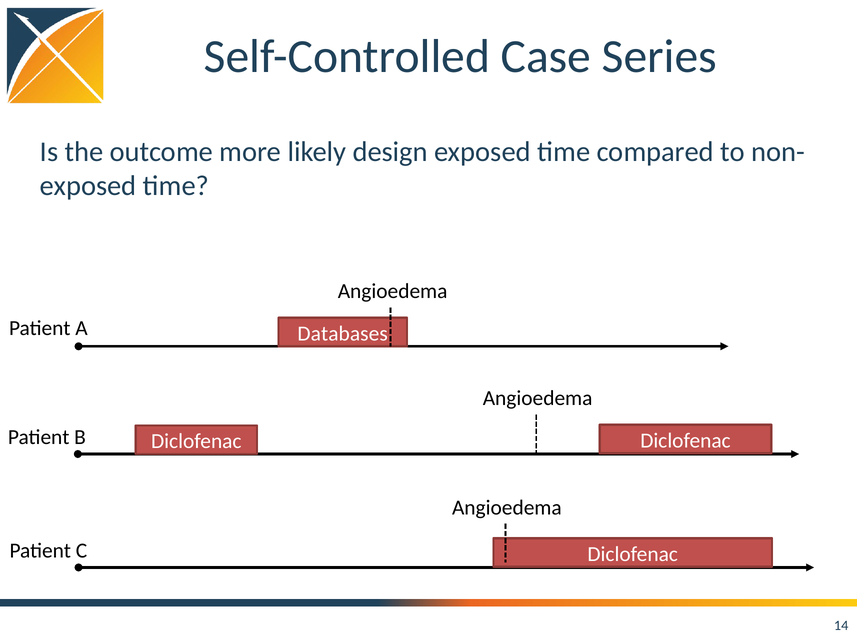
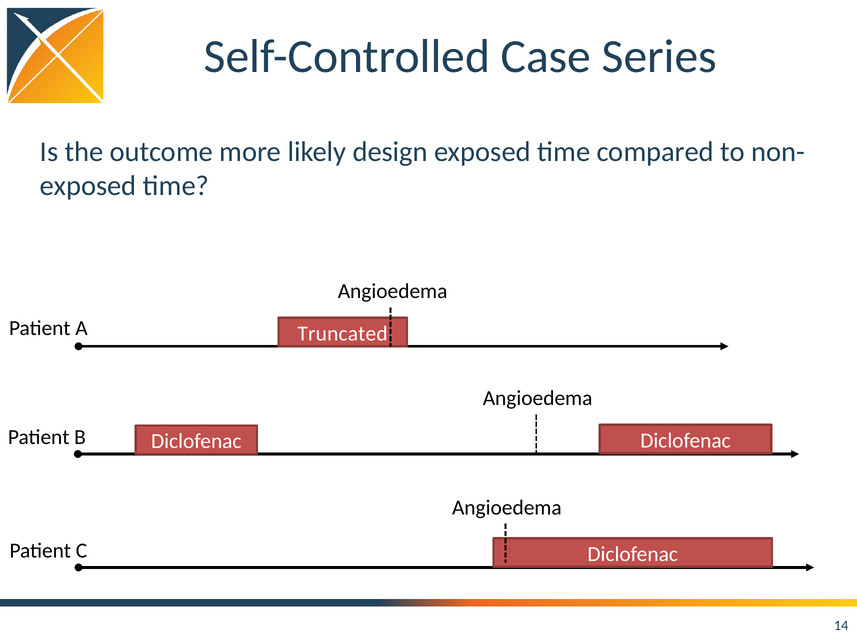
Databases: Databases -> Truncated (343, 334)
